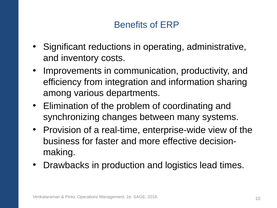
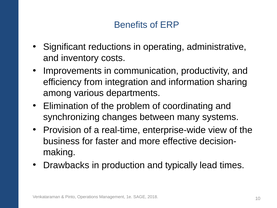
logistics: logistics -> typically (181, 165)
